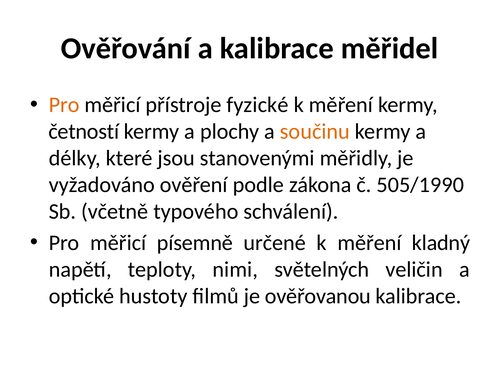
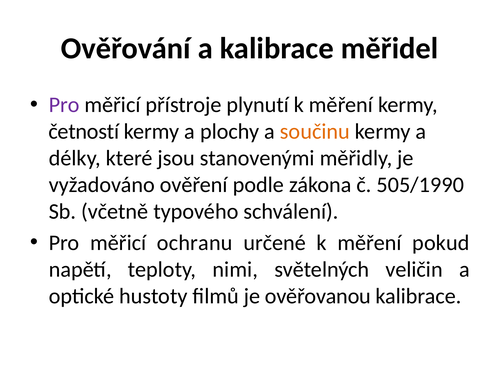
Pro colour: orange -> purple (64, 105)
fyzické: fyzické -> plynutí (258, 105)
písemně: písemně -> ochranu (195, 243)
kladný: kladný -> pokud (441, 243)
